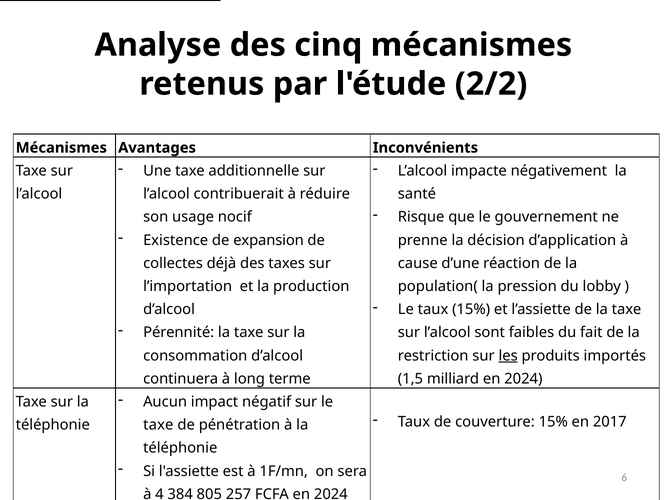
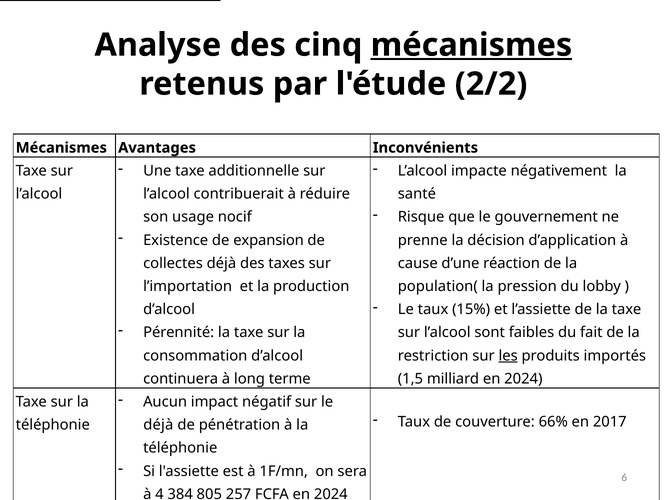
mécanismes underline: none -> present (471, 45)
couverture 15%: 15% -> 66% (553, 422)
taxe: taxe -> déjà (158, 425)
